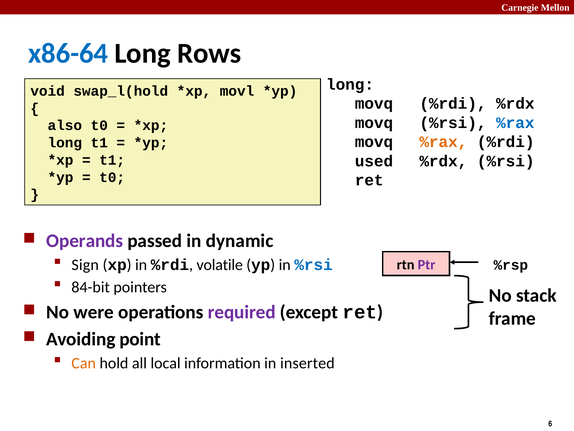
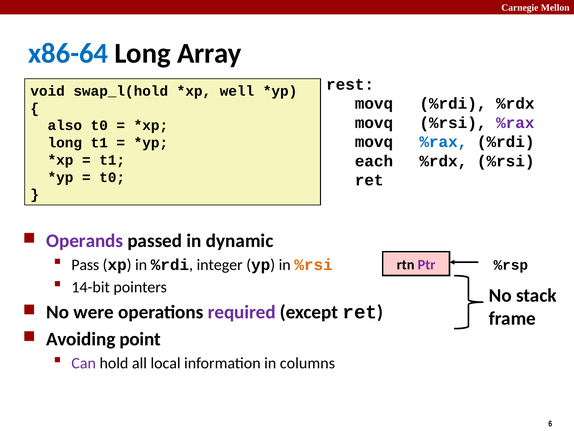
Rows: Rows -> Array (209, 53)
long: long -> rest (350, 84)
movl: movl -> well (237, 91)
%rax colour: blue -> purple (515, 123)
%rax colour: orange -> blue (443, 142)
used: used -> each (374, 161)
Sign: Sign -> Pass (85, 265)
volatile: volatile -> integer (220, 265)
%rsi colour: blue -> orange (314, 265)
84-bit: 84-bit -> 14-bit (91, 287)
Can colour: orange -> purple (84, 363)
inserted: inserted -> columns (307, 363)
